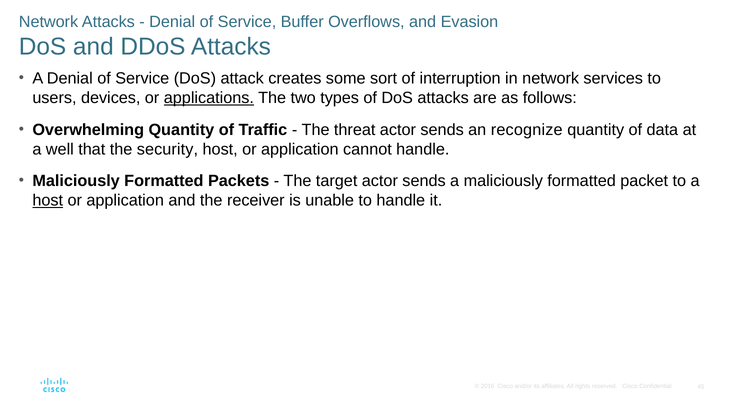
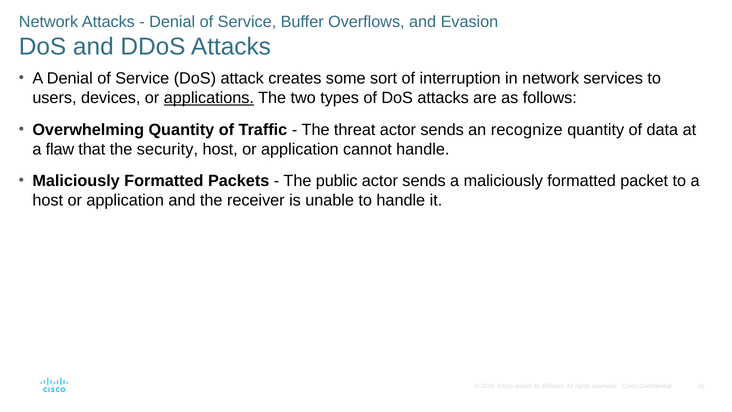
well: well -> flaw (60, 149)
target: target -> public (337, 181)
host underline: present -> none (48, 200)
